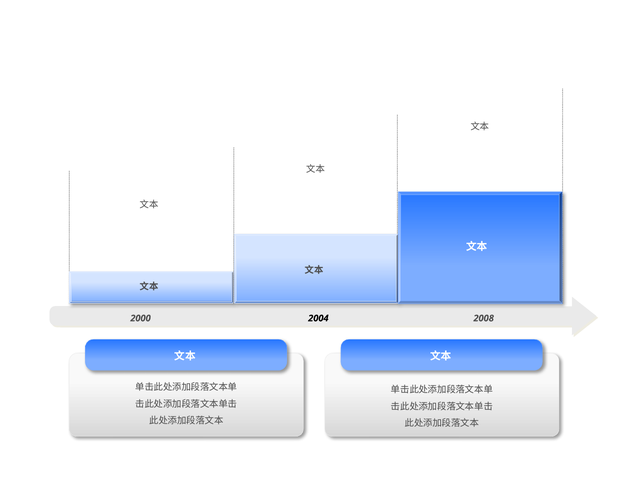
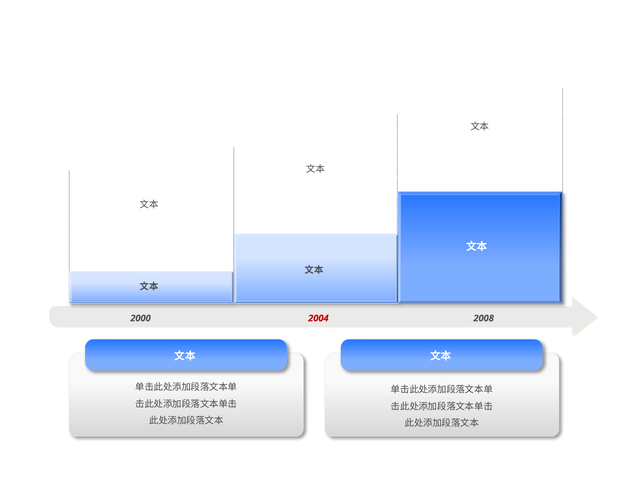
2004 colour: black -> red (318, 318)
